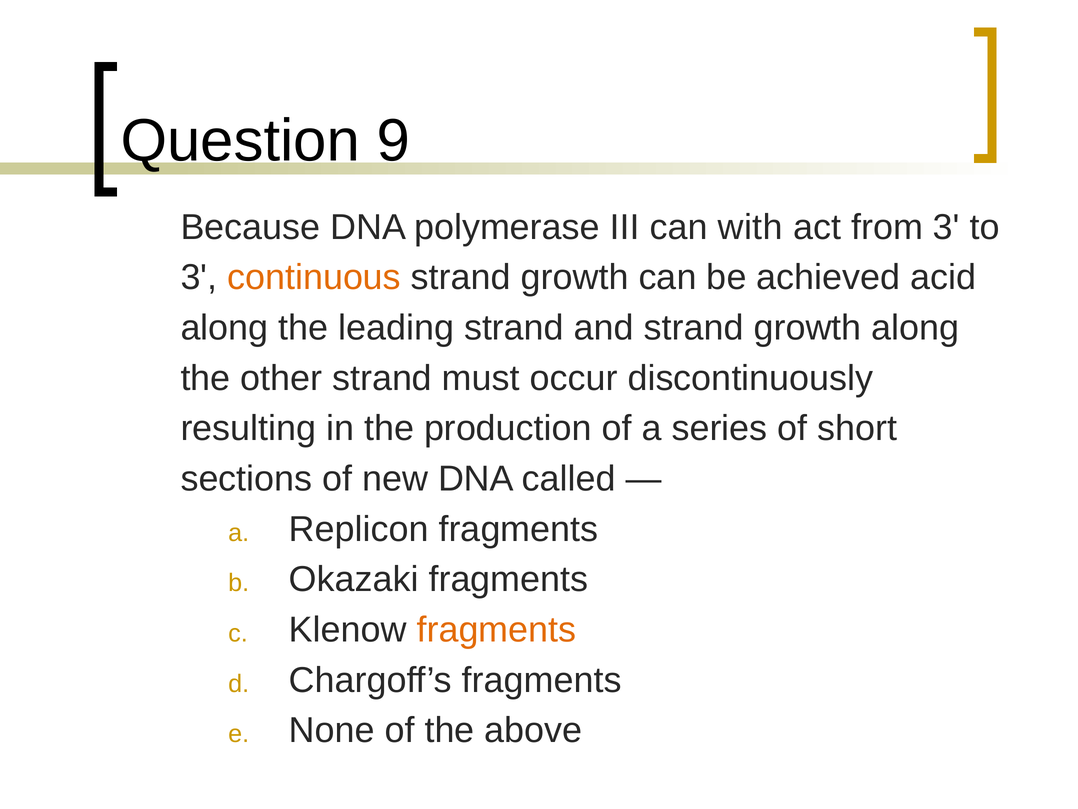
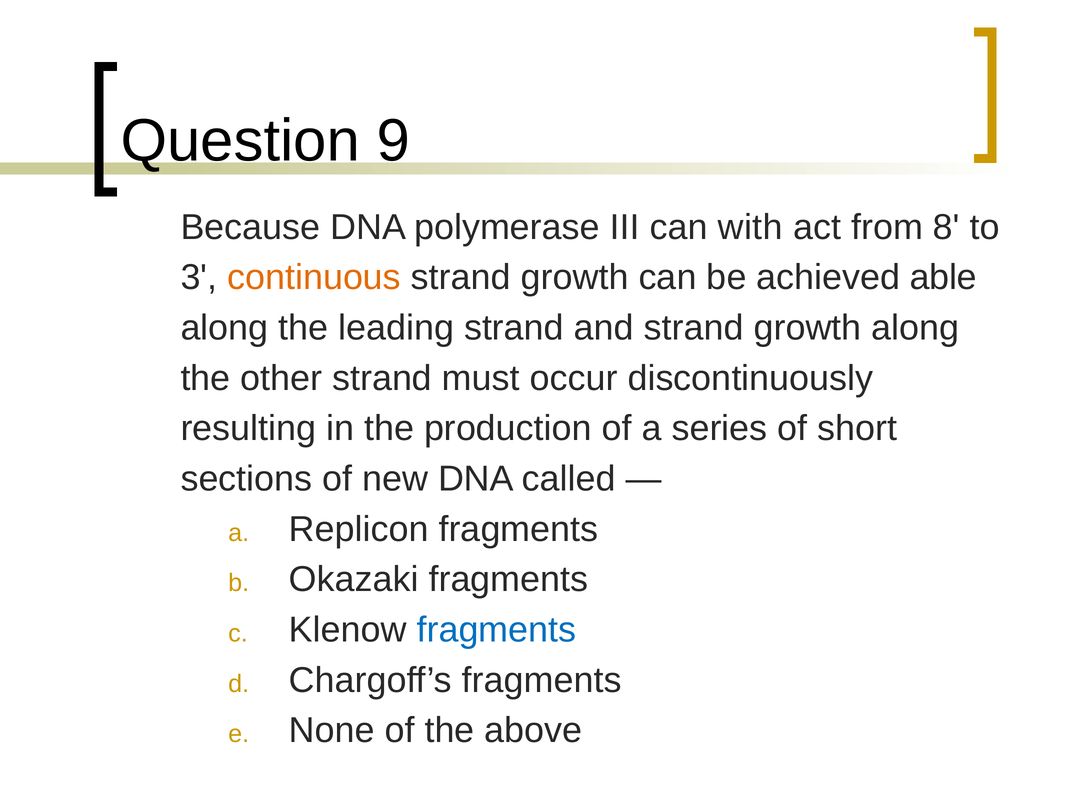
from 3: 3 -> 8 (946, 227)
acid: acid -> able (943, 277)
fragments colour: orange -> blue (496, 629)
